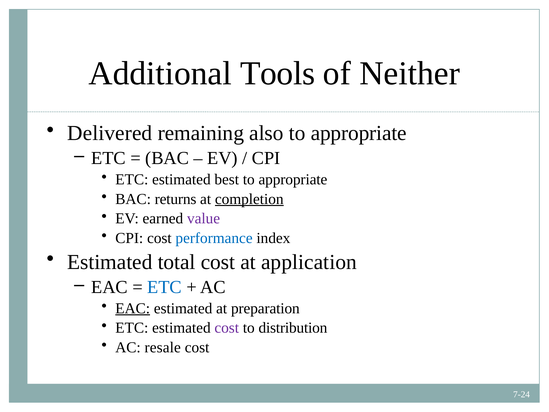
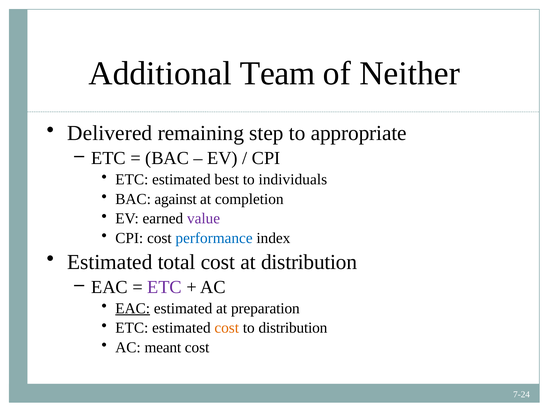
Tools: Tools -> Team (278, 73)
also: also -> step (266, 133)
appropriate: appropriate -> individuals (293, 179)
returns: returns -> against (176, 199)
completion underline: present -> none (249, 199)
at application: application -> distribution (309, 262)
ETC colour: blue -> purple (165, 287)
cost colour: purple -> orange (227, 328)
resale: resale -> meant (163, 347)
